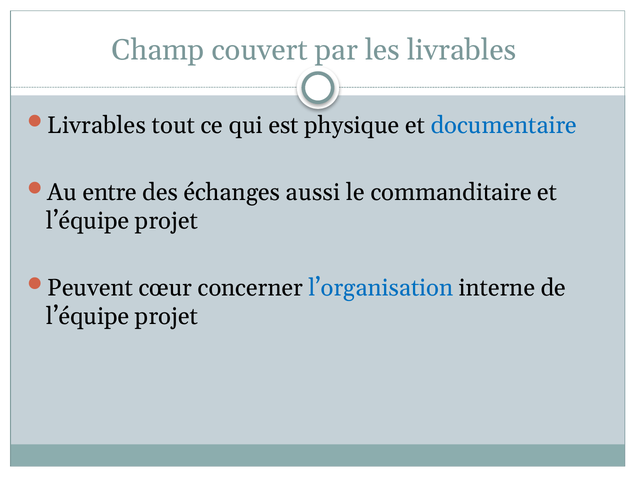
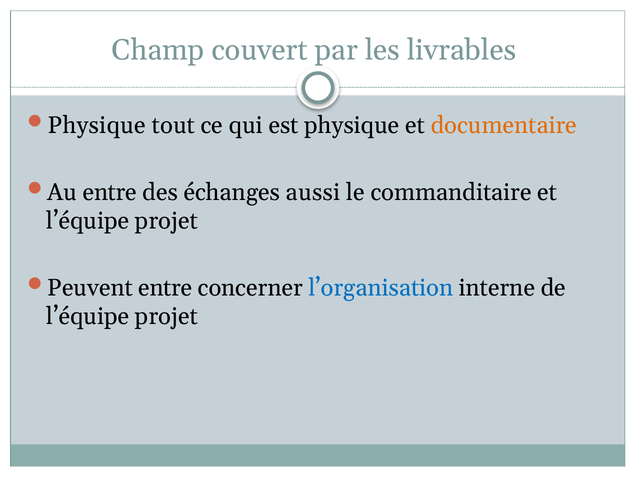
Livrables: Livrables -> Physique (97, 125)
documentaire colour: blue -> orange (504, 125)
Peuvent cœur: cœur -> entre (165, 288)
